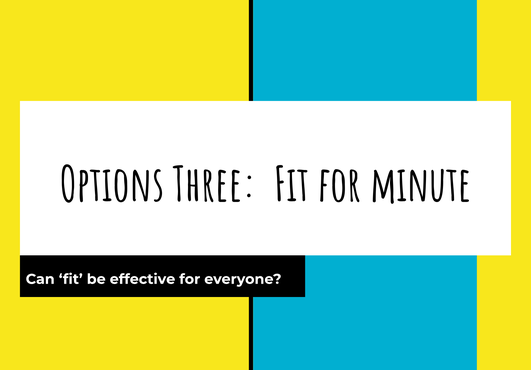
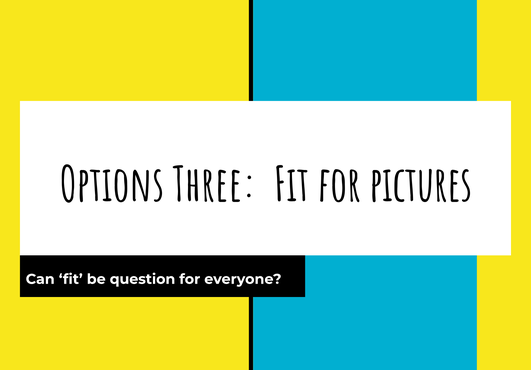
minute: minute -> pictures (421, 186)
effective: effective -> question (143, 279)
